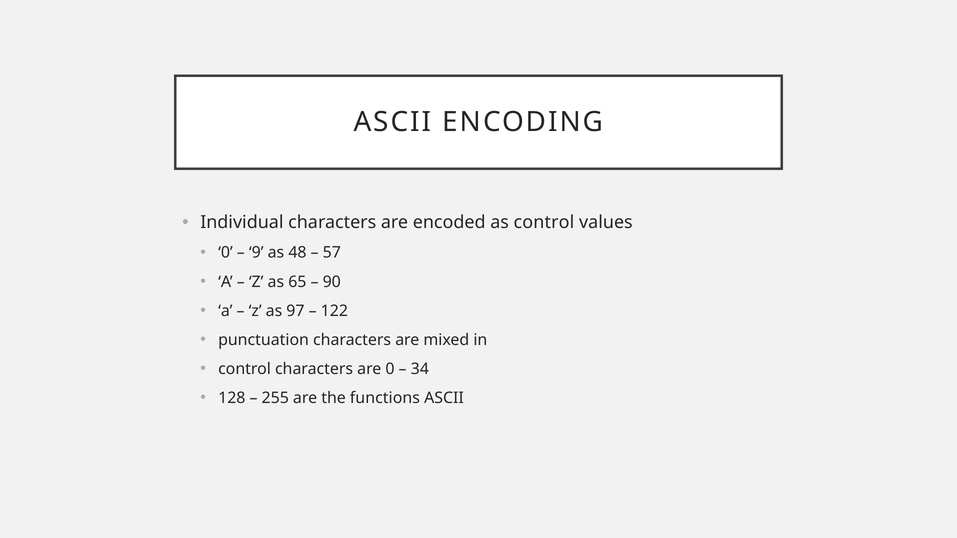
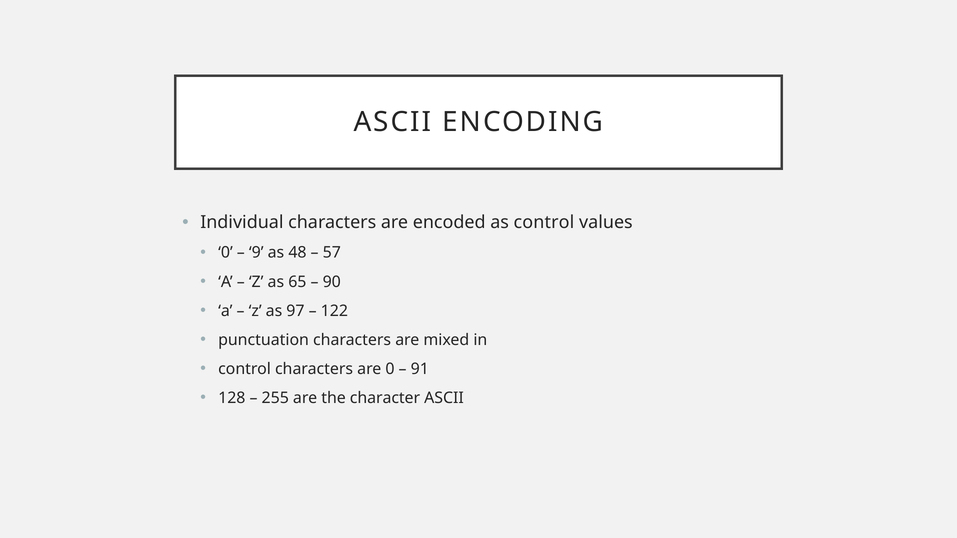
34: 34 -> 91 (420, 369)
functions: functions -> character (385, 398)
